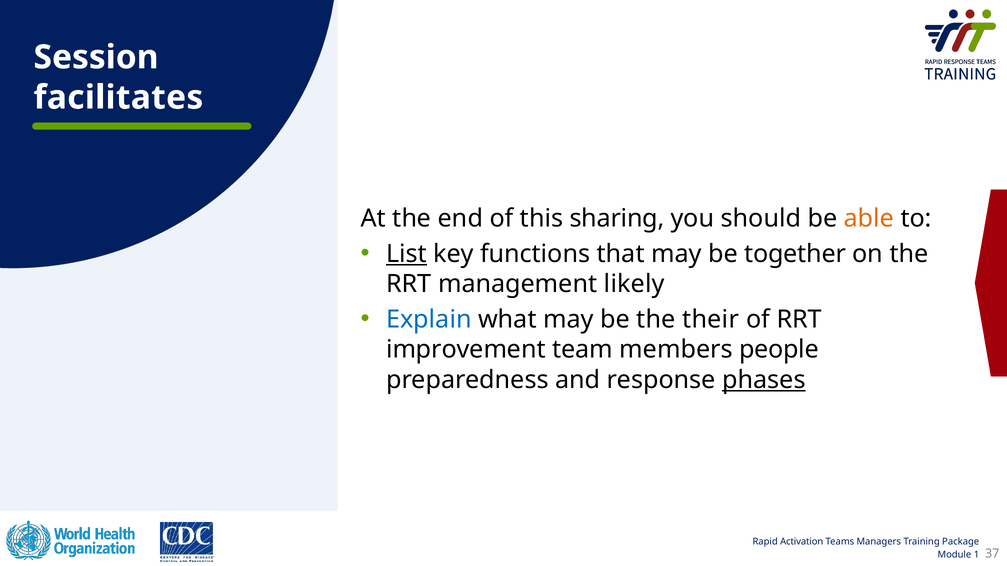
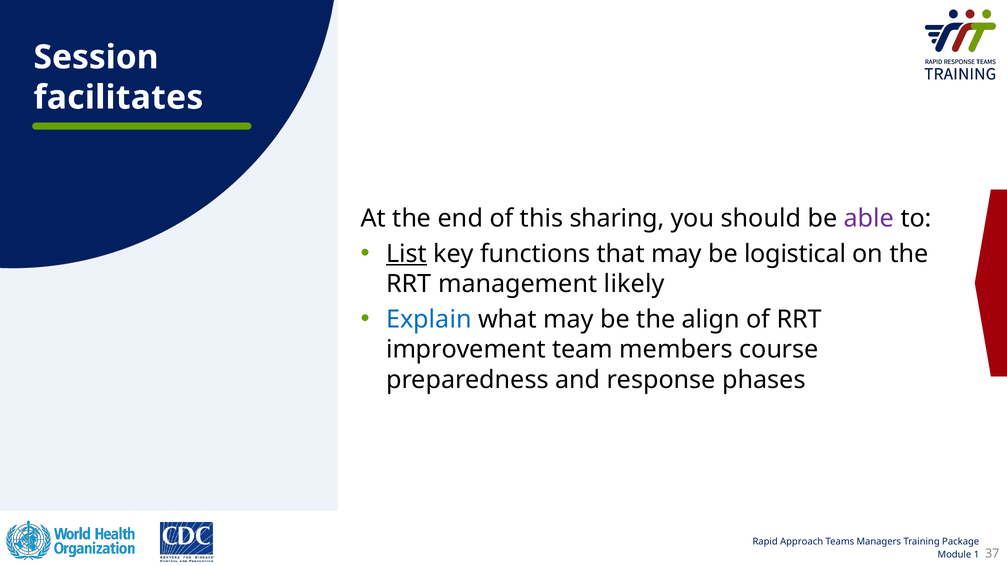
able colour: orange -> purple (869, 219)
together: together -> logistical (795, 254)
their: their -> align (711, 320)
people: people -> course (779, 350)
phases underline: present -> none (764, 380)
Activation: Activation -> Approach (802, 542)
